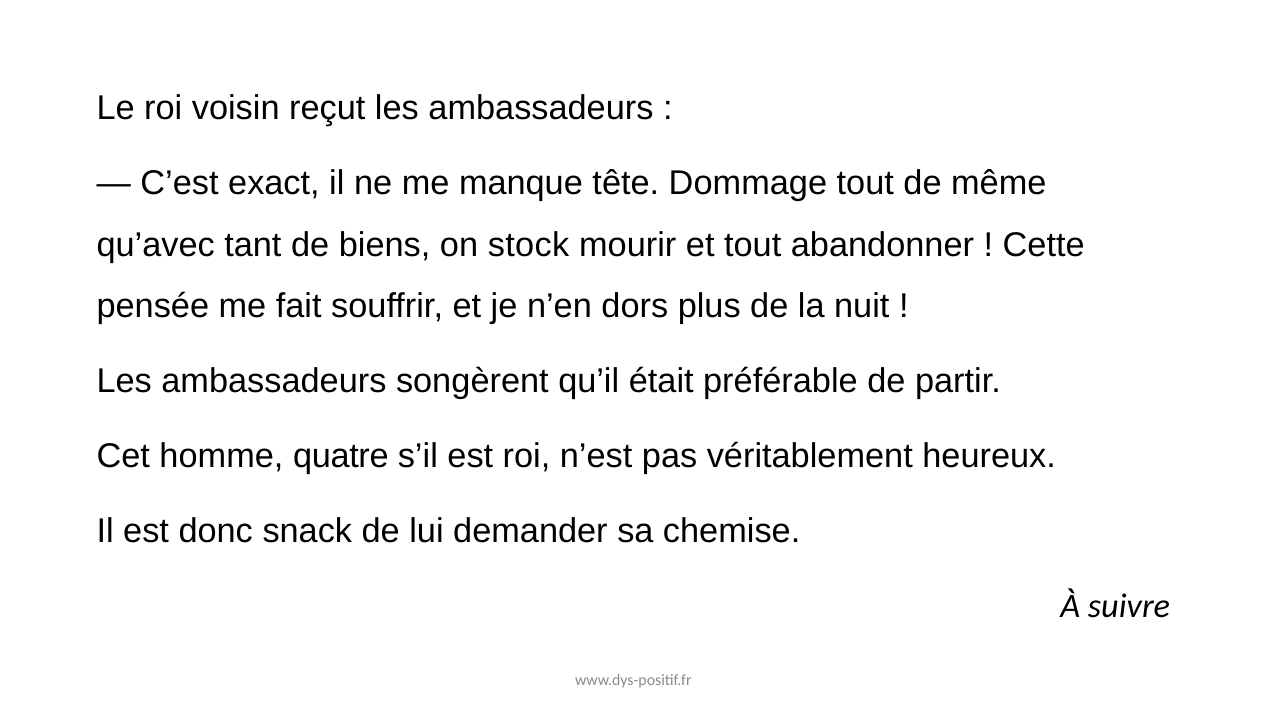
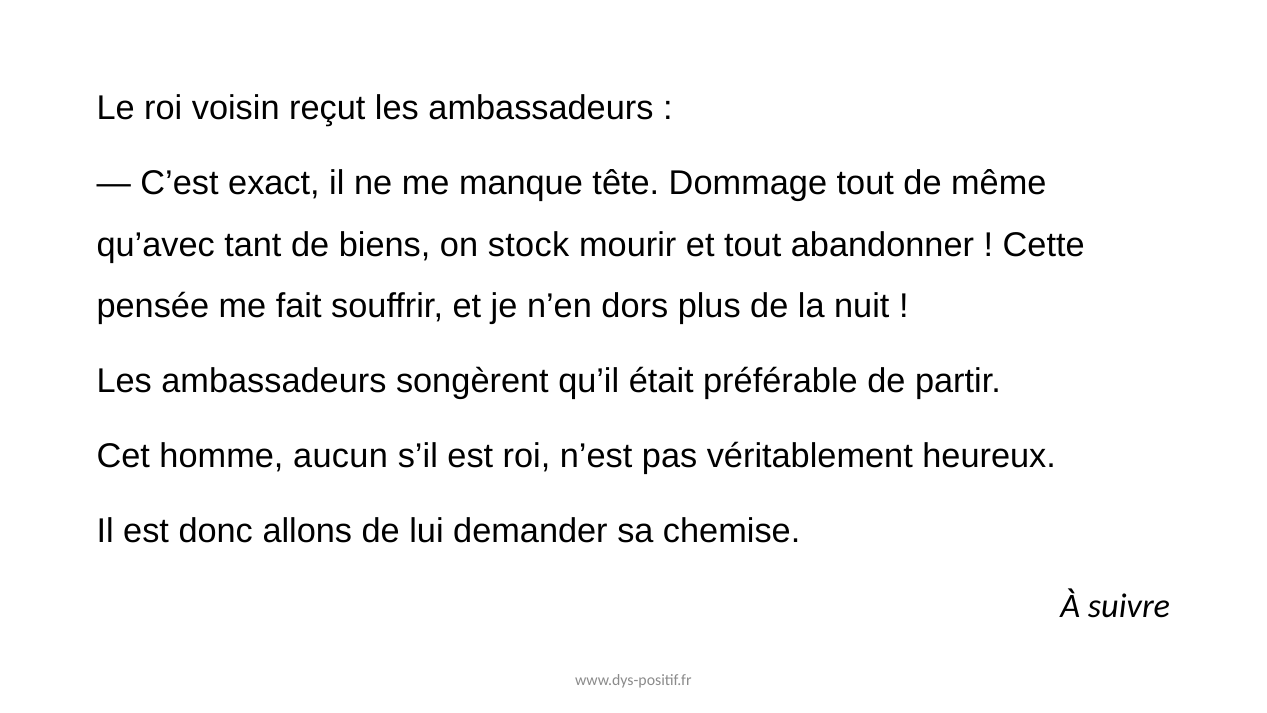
quatre: quatre -> aucun (341, 456)
snack: snack -> allons (307, 531)
